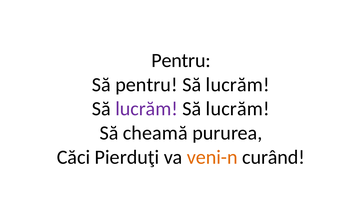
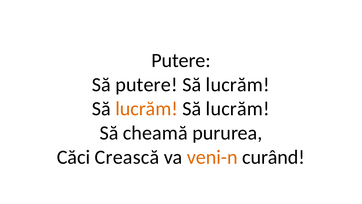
Pentru: Pentru -> Putere (181, 60)
Să pentru: pentru -> putere (146, 85)
lucrăm colour: purple -> orange (147, 109)
Pierduţi: Pierduţi -> Crească (127, 157)
